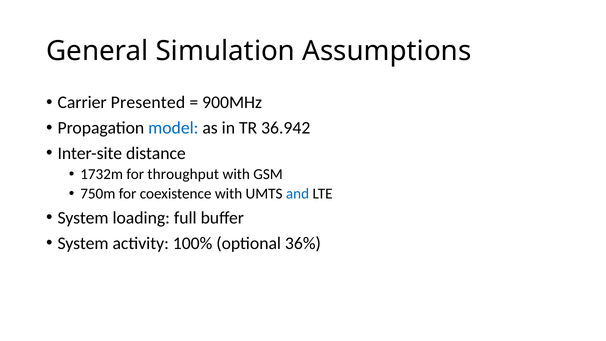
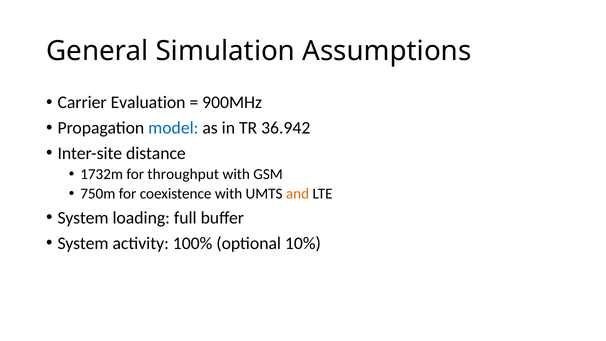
Presented: Presented -> Evaluation (148, 102)
and colour: blue -> orange (298, 194)
36%: 36% -> 10% (303, 243)
